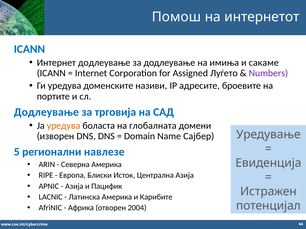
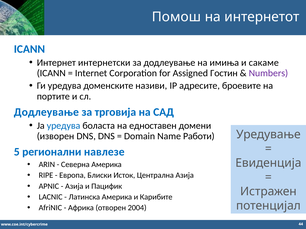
Интернет додлеување: додлеување -> интернетски (104, 63)
Луѓето: Луѓето -> Гостин (224, 73)
уредува colour: orange -> blue (64, 126)
глобалната: глобалната -> едноставен (153, 126)
Сајбер: Сајбер -> Работи (199, 136)
